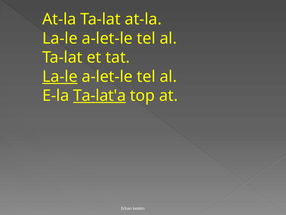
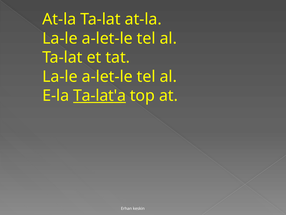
La-le underline: present -> none (60, 76)
